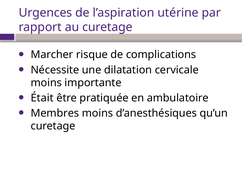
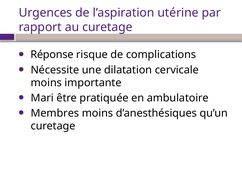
Marcher: Marcher -> Réponse (52, 55)
Était: Était -> Mari (42, 98)
